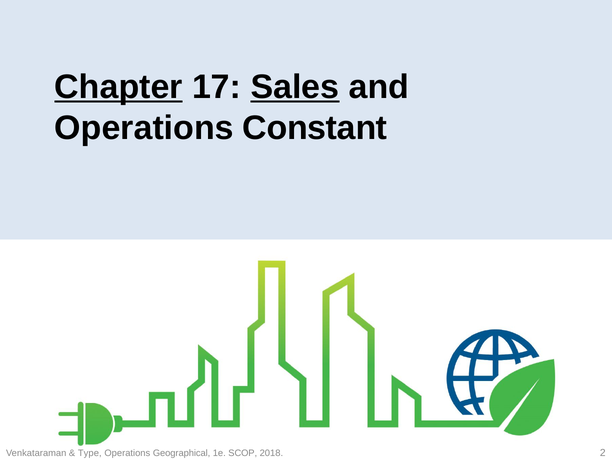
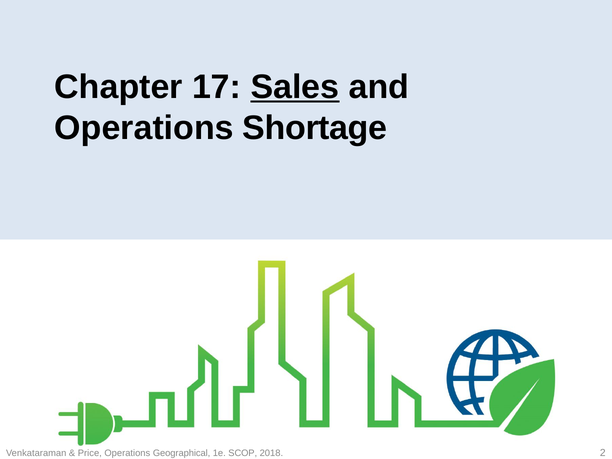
Chapter underline: present -> none (119, 87)
Constant: Constant -> Shortage (315, 128)
Type: Type -> Price (90, 453)
